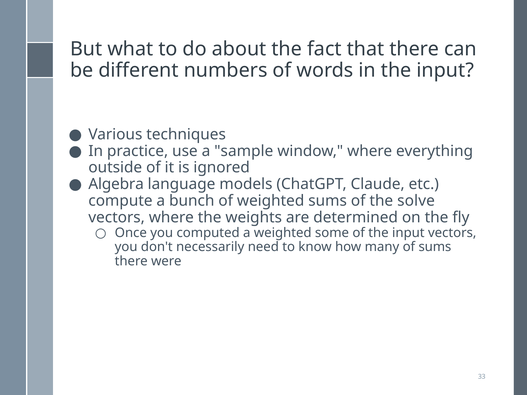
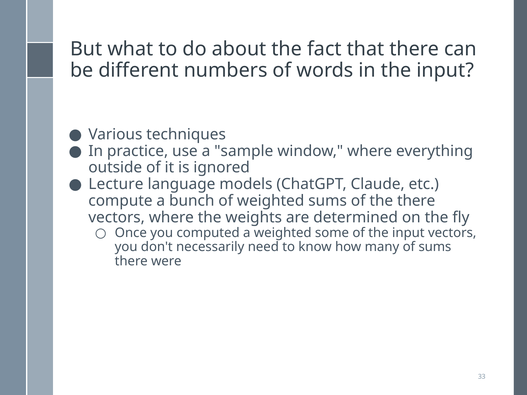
Algebra: Algebra -> Lecture (116, 184)
the solve: solve -> there (416, 201)
